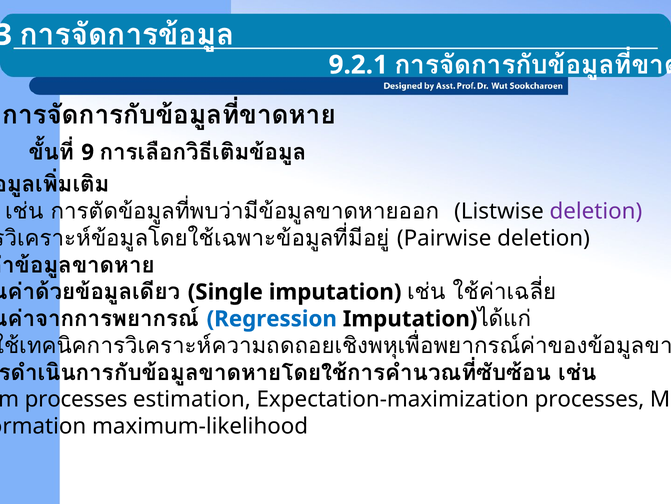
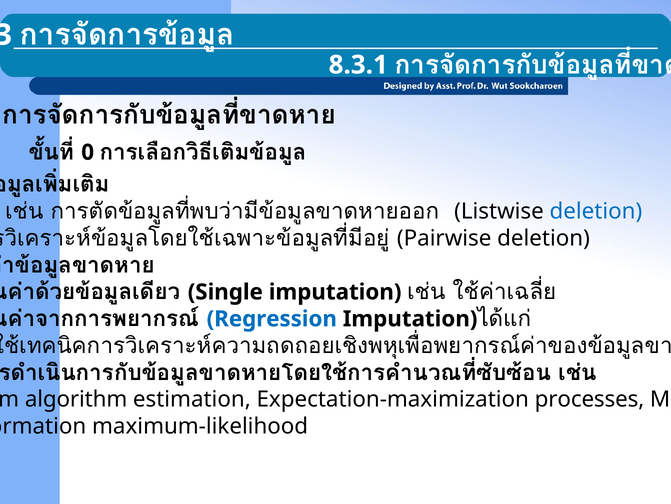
9.2.1: 9.2.1 -> 8.3.1 (358, 65)
9: 9 -> 0 (88, 152)
deletion colour: purple -> blue (596, 211)
processes: processes -> algorithm (76, 399)
